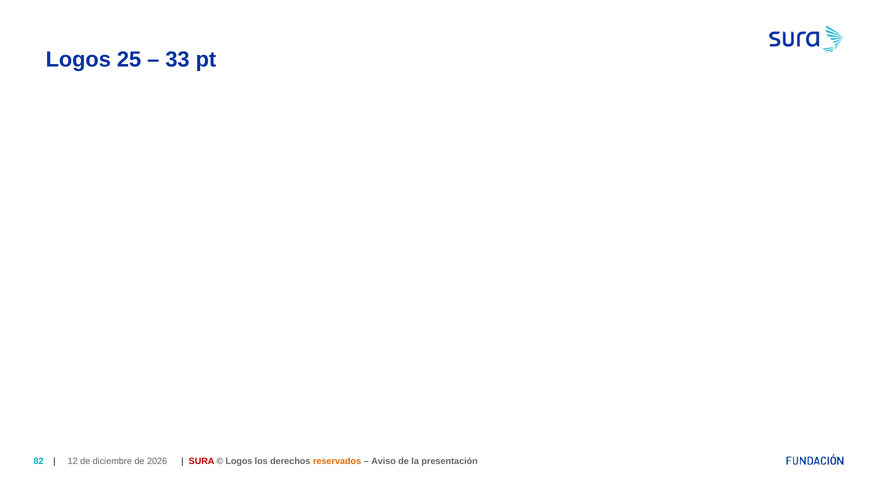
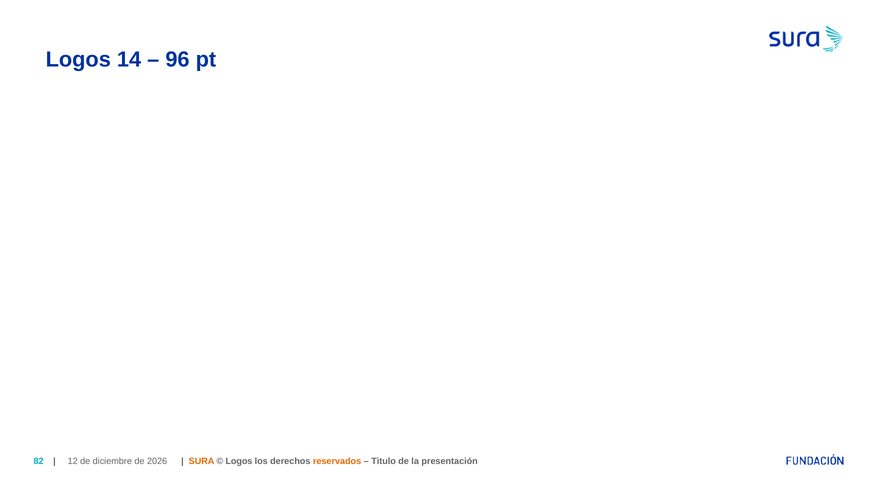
25: 25 -> 14 (129, 60)
33: 33 -> 96 (178, 60)
SURA colour: red -> orange (202, 461)
Aviso: Aviso -> Titulo (384, 461)
